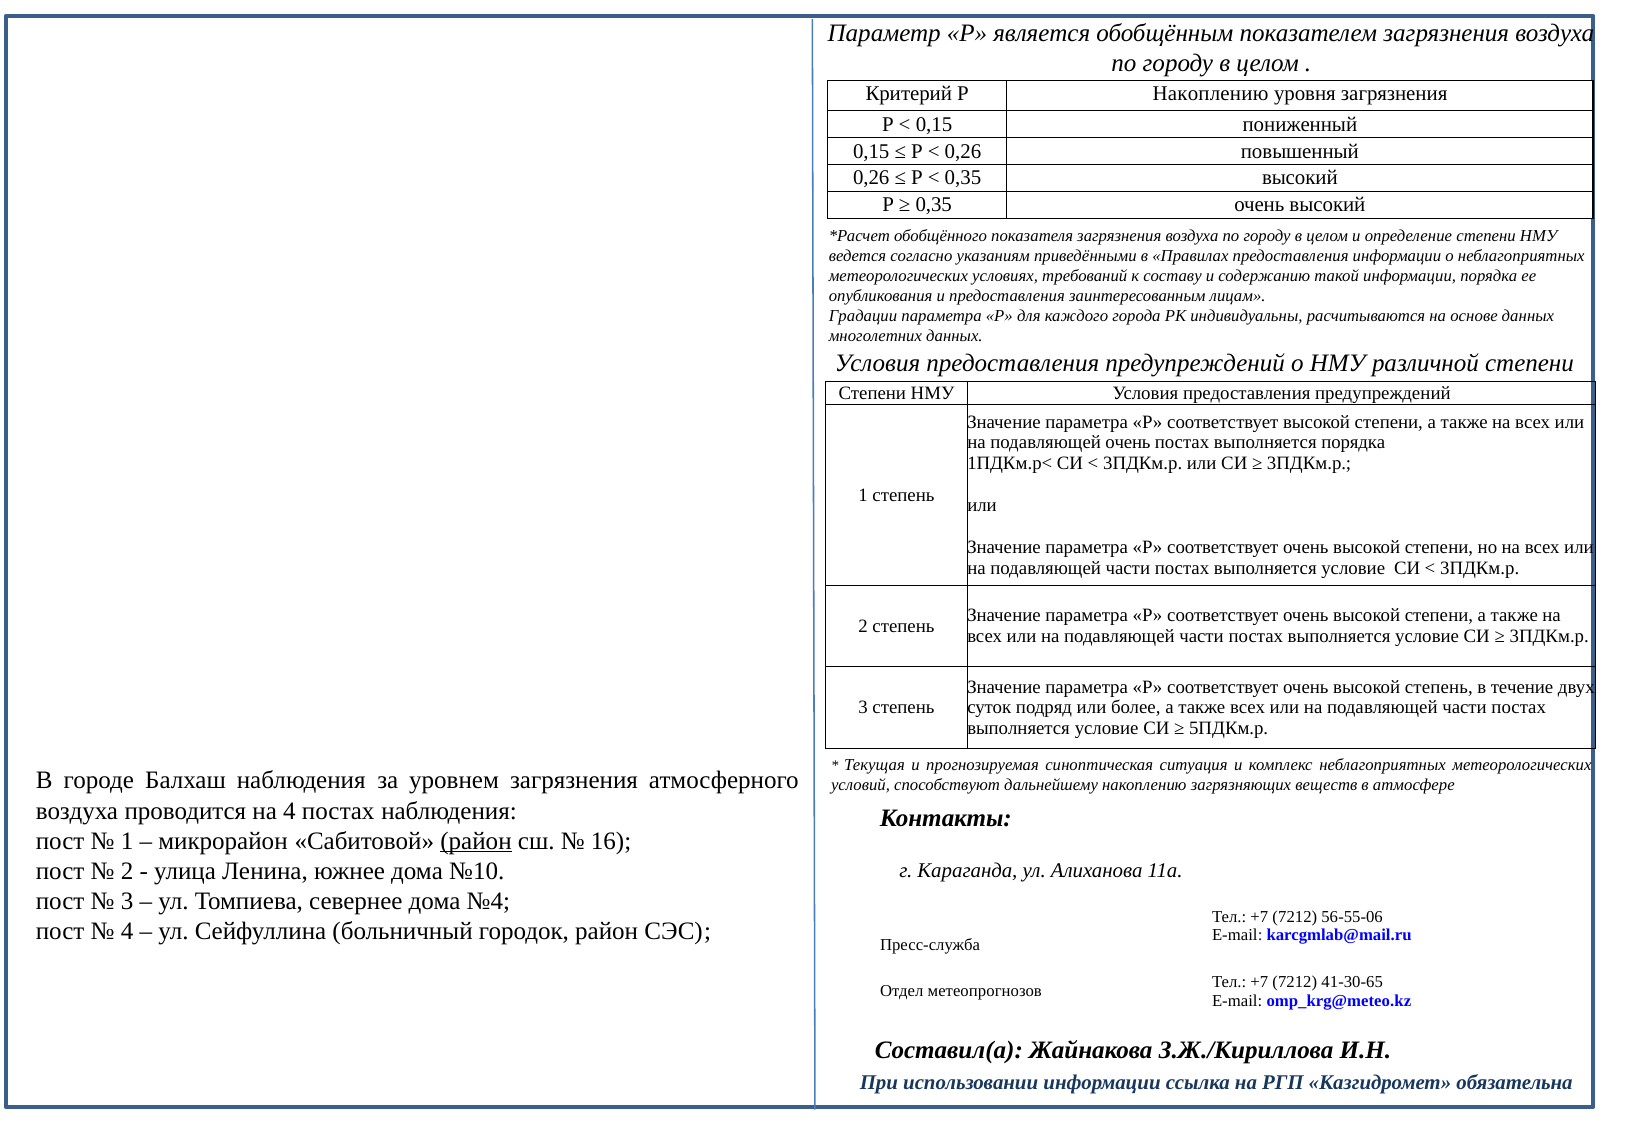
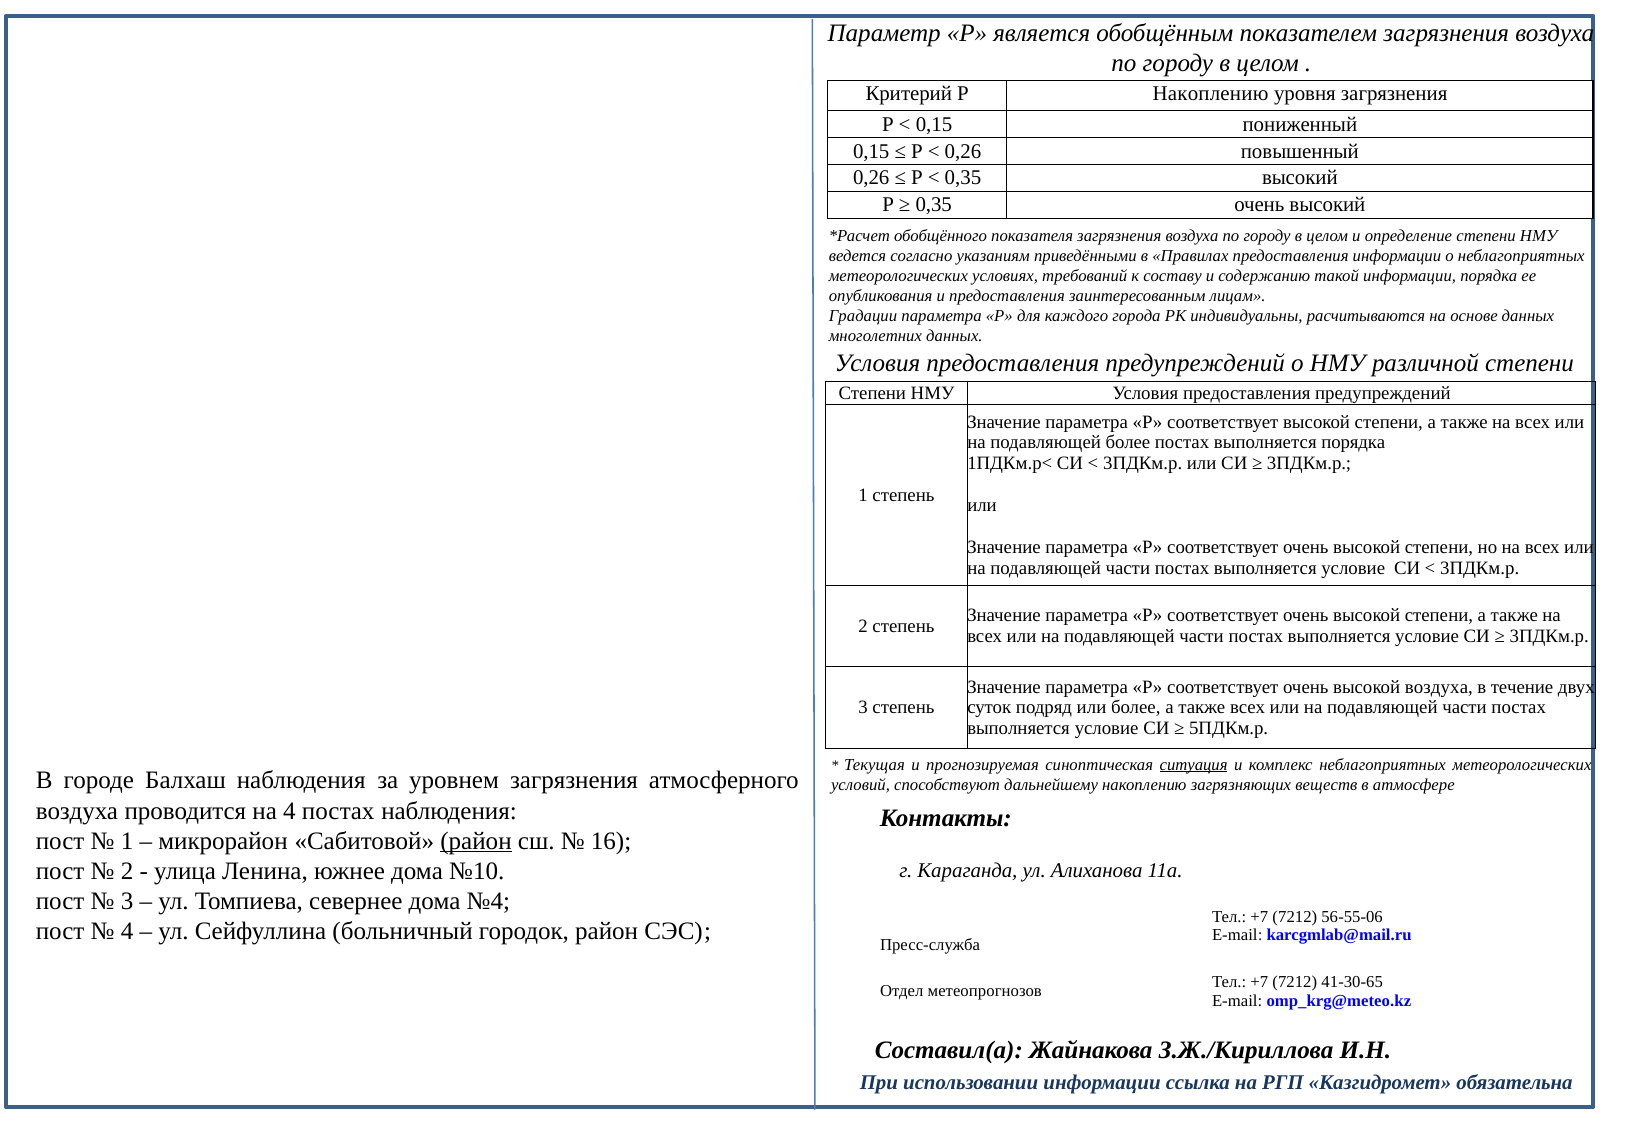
подавляющей очень: очень -> более (1128, 442)
высокой степень: степень -> воздуха (1439, 687)
ситуация underline: none -> present (1194, 764)
